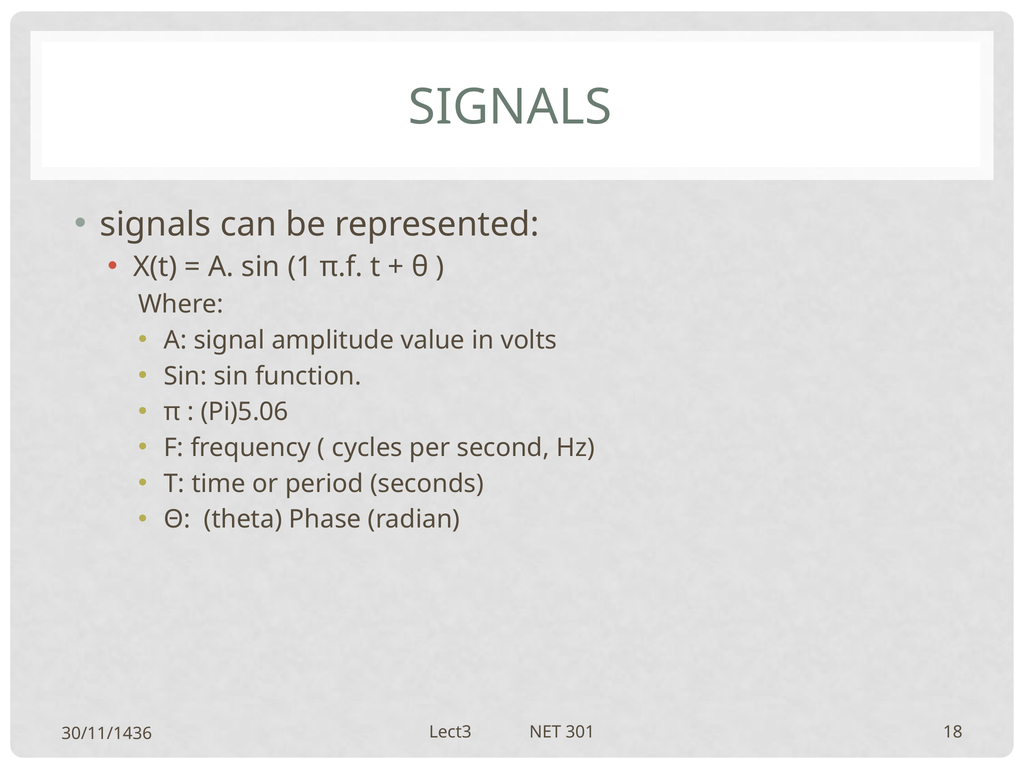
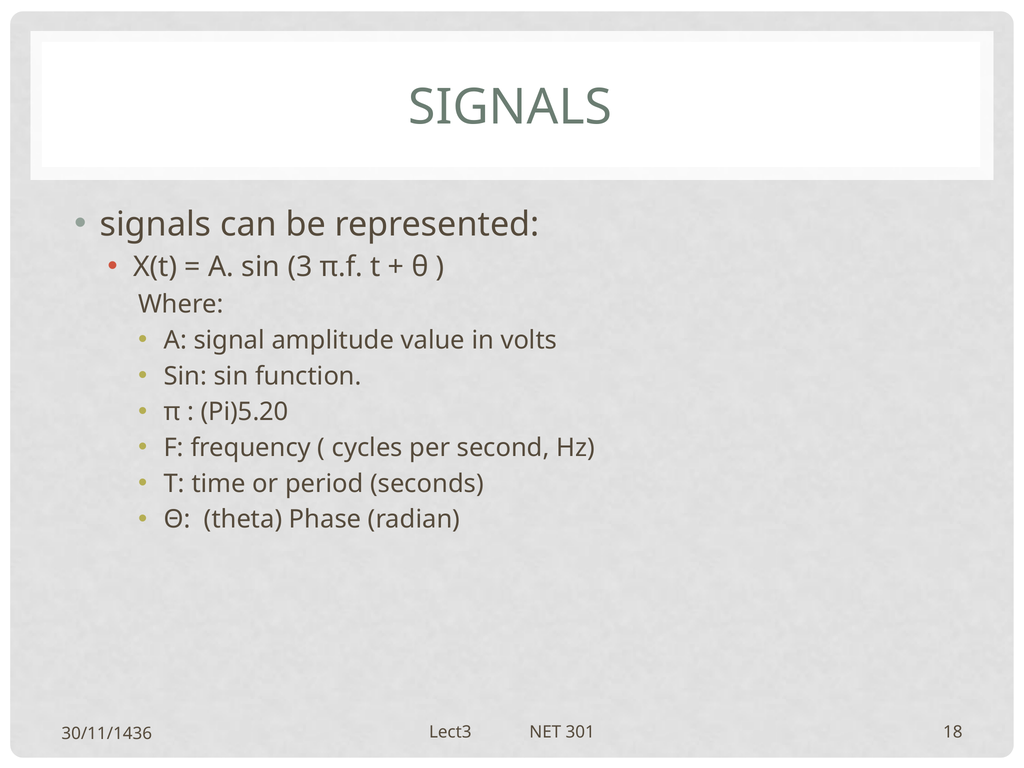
1: 1 -> 3 (300, 267)
Pi)5.06: Pi)5.06 -> Pi)5.20 (245, 412)
